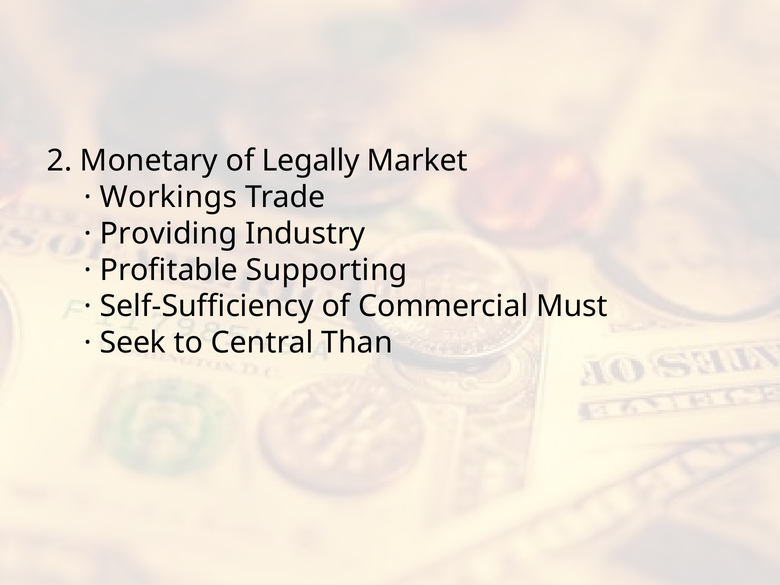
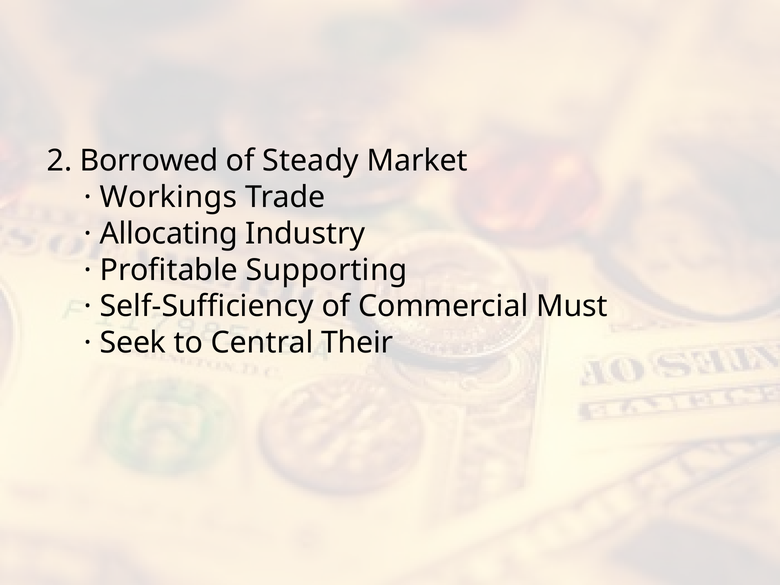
Monetary: Monetary -> Borrowed (149, 161)
Legally: Legally -> Steady (311, 161)
Providing: Providing -> Allocating (169, 234)
Than: Than -> Their (357, 343)
